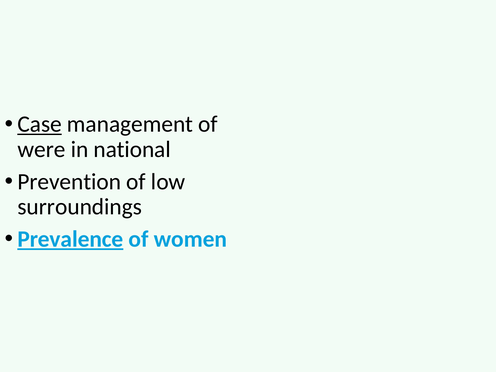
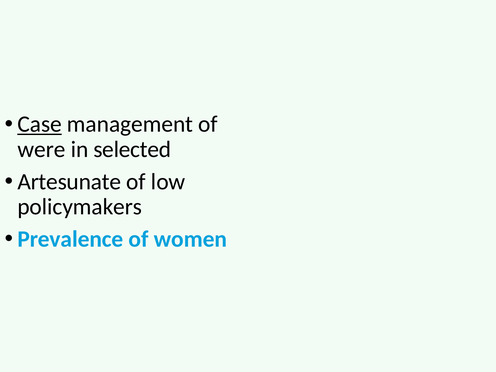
national: national -> selected (132, 149)
Prevention: Prevention -> Artesunate (69, 182)
surroundings: surroundings -> policymakers (80, 207)
Prevalence underline: present -> none (70, 239)
